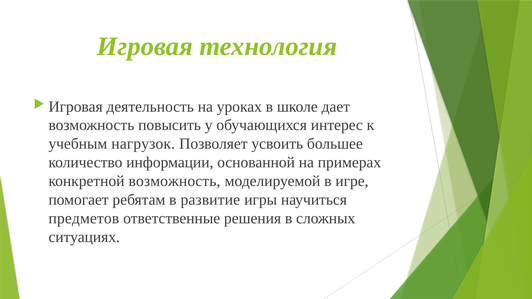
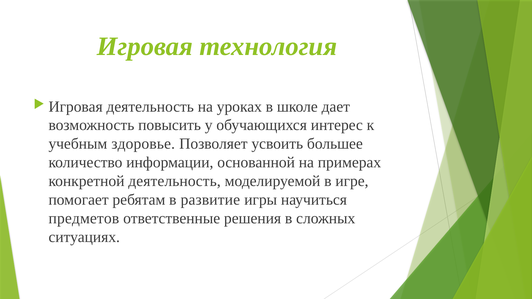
нагрузок: нагрузок -> здоровье (143, 144)
конкретной возможность: возможность -> деятельность (175, 181)
